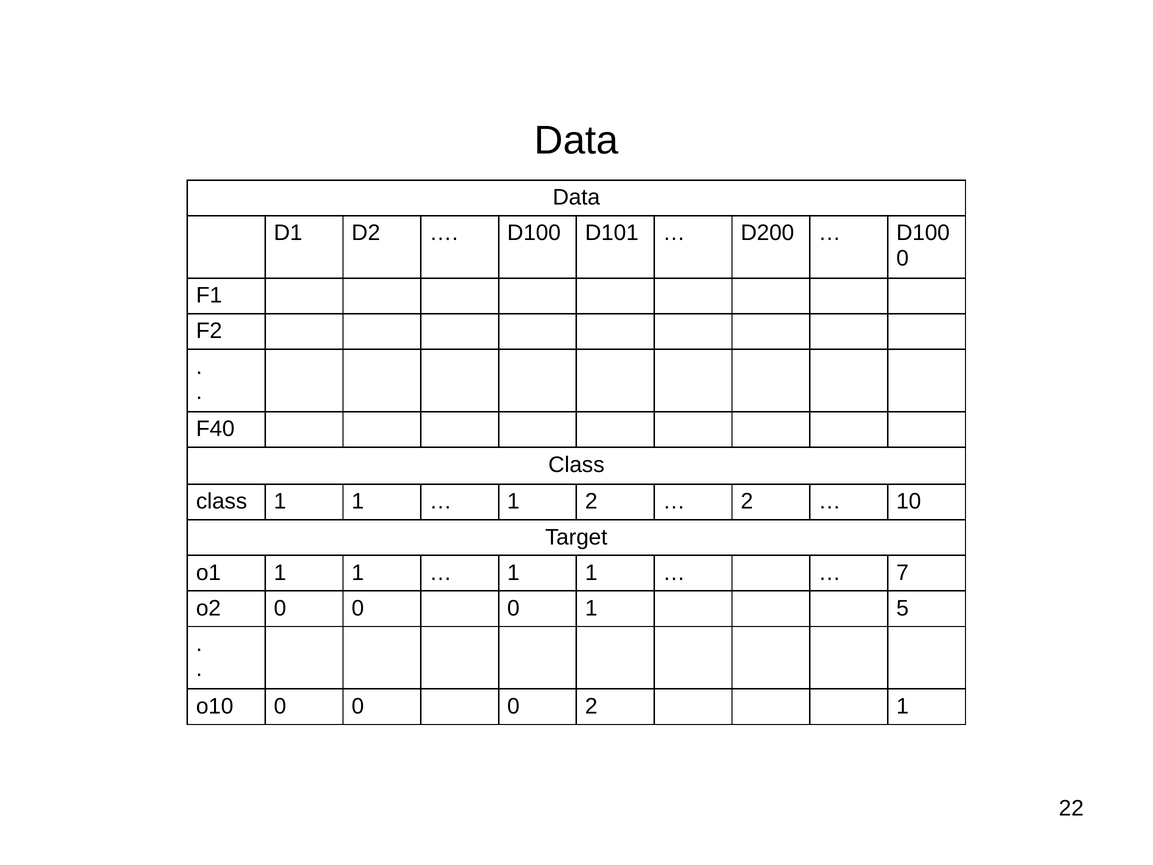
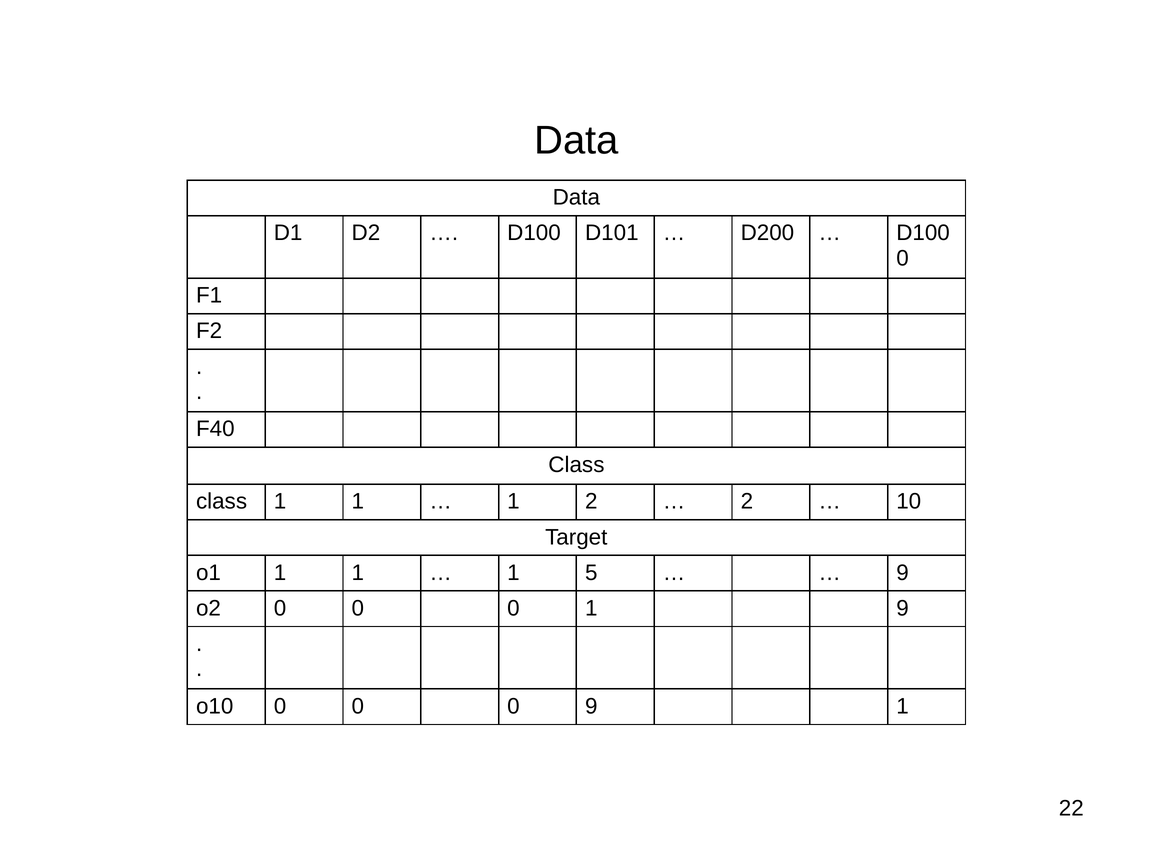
1: 1 -> 5 (591, 573)
7: 7 -> 9 (902, 573)
1 5: 5 -> 9 (902, 608)
0 2: 2 -> 9 (591, 706)
